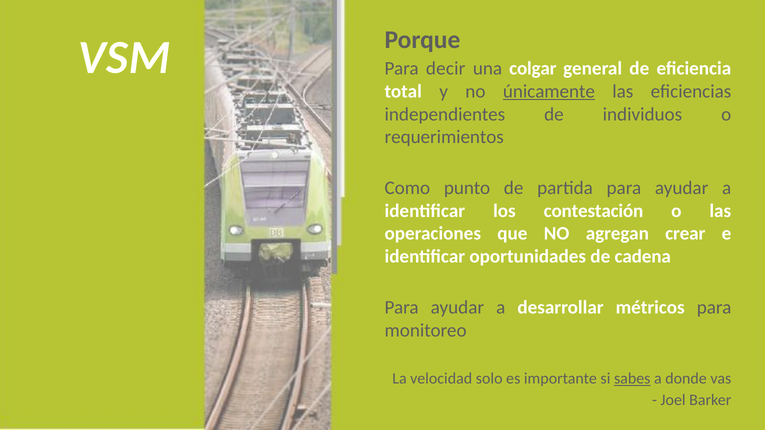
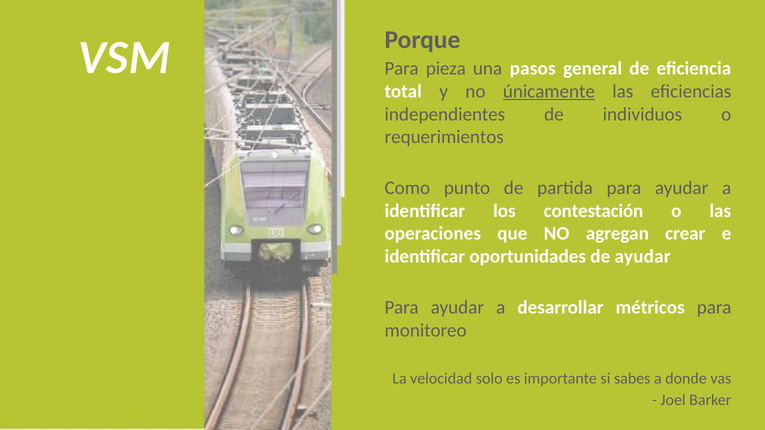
decir: decir -> pieza (446, 68)
colgar: colgar -> pasos (533, 68)
de cadena: cadena -> ayudar (643, 257)
sabes underline: present -> none (632, 379)
